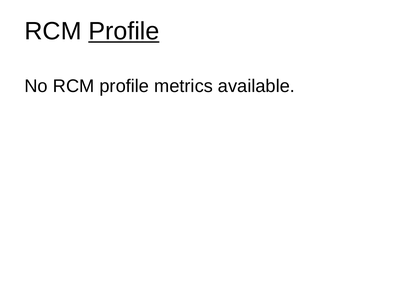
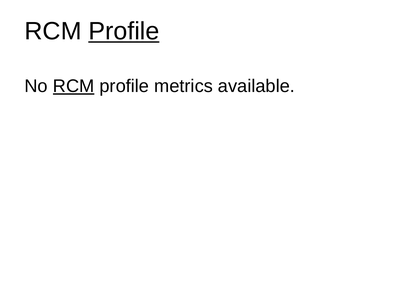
RCM underline: none -> present (74, 86)
